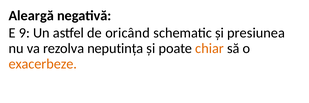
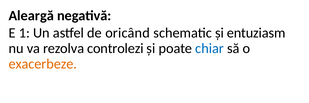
9: 9 -> 1 (24, 33)
presiunea: presiunea -> entuziasm (256, 33)
neputința: neputința -> controlezi (115, 48)
chiar colour: orange -> blue (210, 48)
